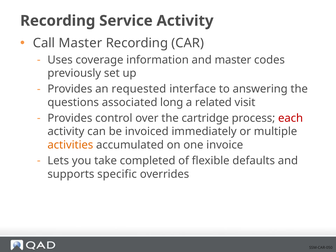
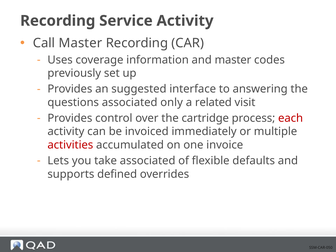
requested: requested -> suggested (139, 89)
long: long -> only (172, 102)
activities colour: orange -> red (70, 145)
take completed: completed -> associated (148, 161)
specific: specific -> defined (117, 174)
